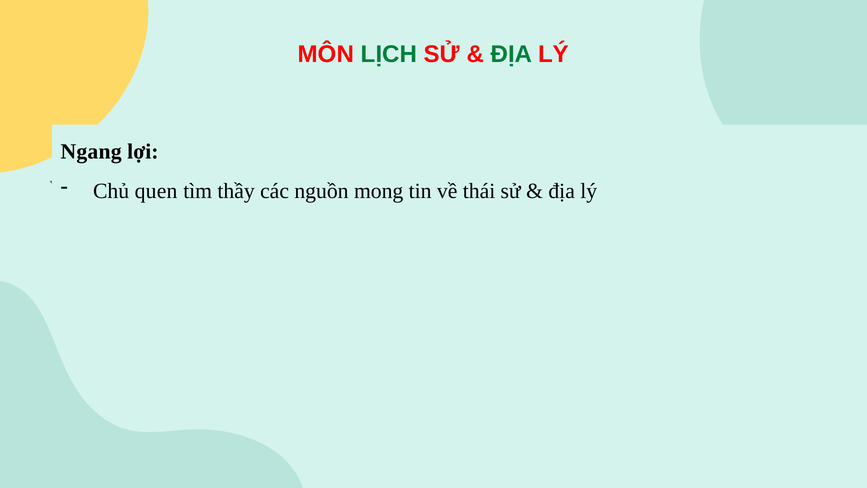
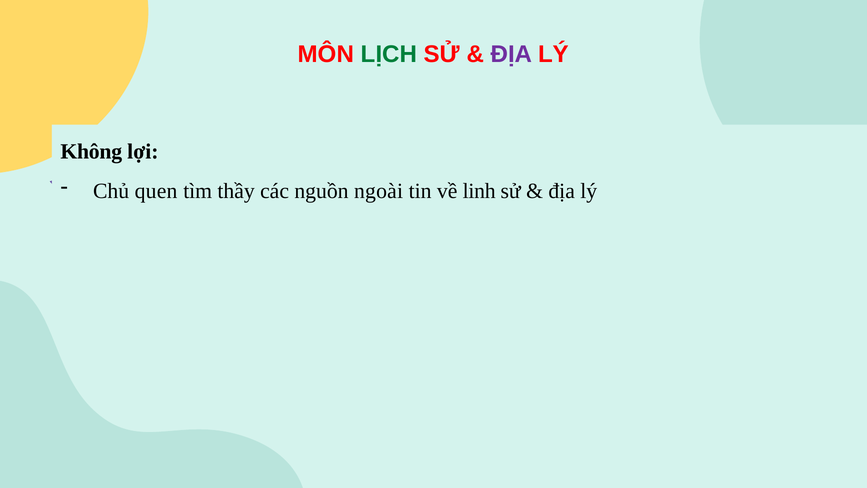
ĐỊA colour: green -> purple (512, 54)
Ngang: Ngang -> Không (91, 152)
mong: mong -> ngoài (379, 191)
thái: thái -> linh (479, 191)
